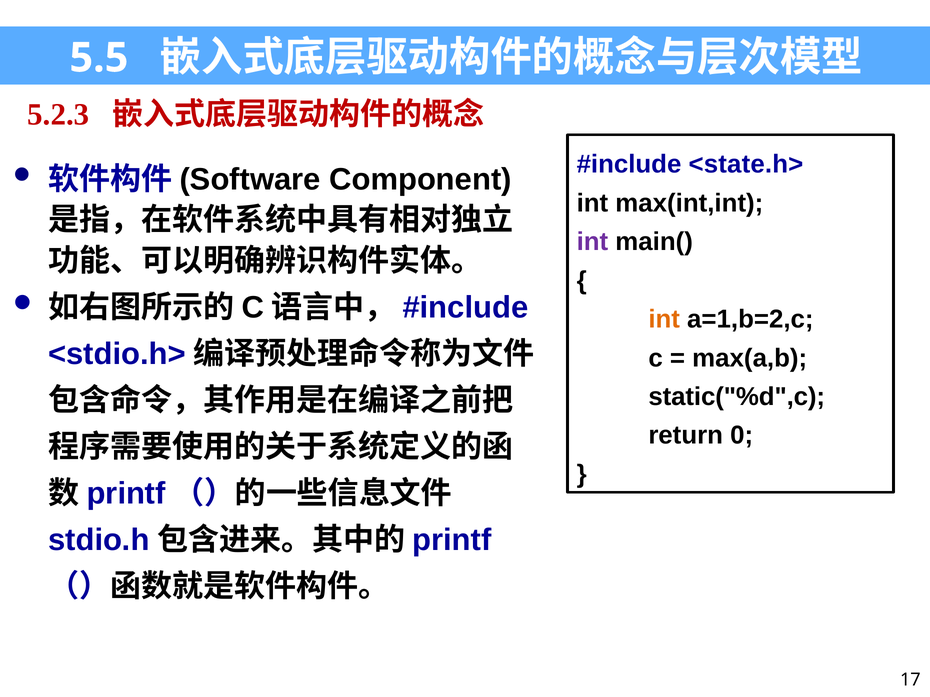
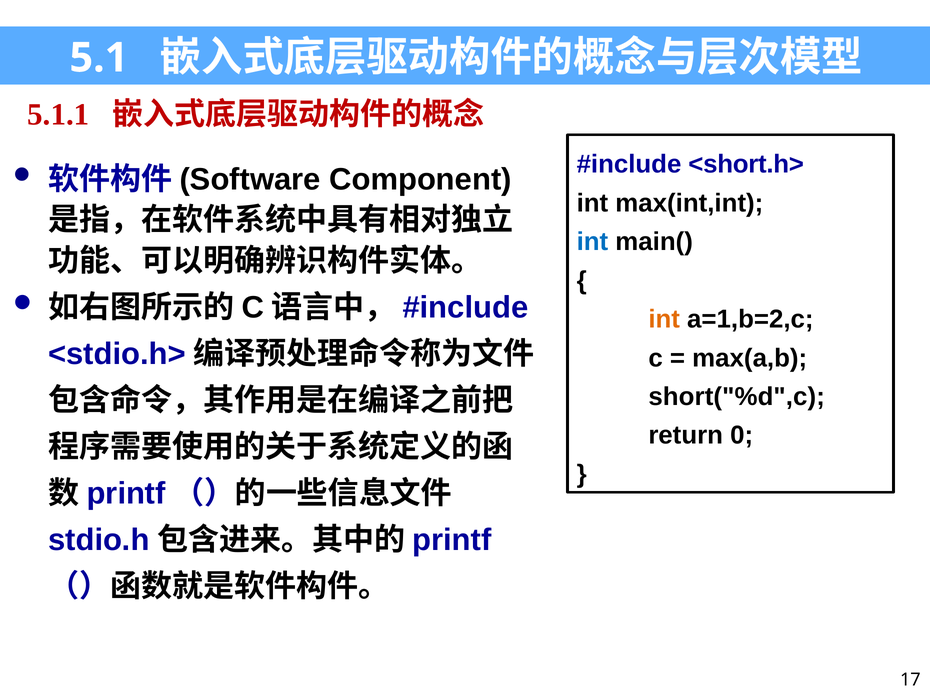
5.5: 5.5 -> 5.1 (99, 58)
5.2.3: 5.2.3 -> 5.1.1 (58, 115)
<state.h>: <state.h> -> <short.h> (746, 165)
int colour: purple -> blue (592, 242)
static("%d",c: static("%d",c -> short("%d",c (737, 397)
